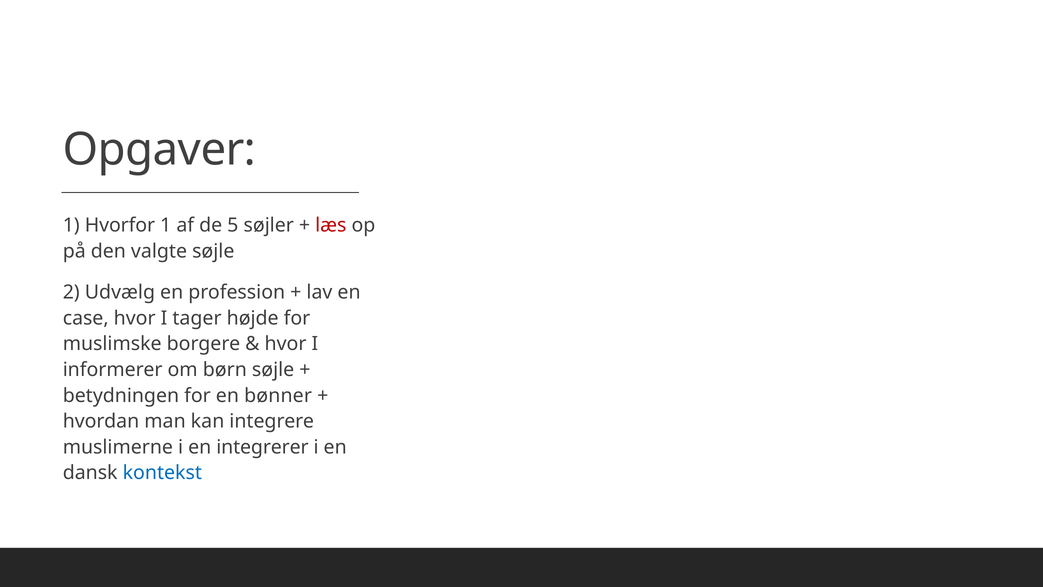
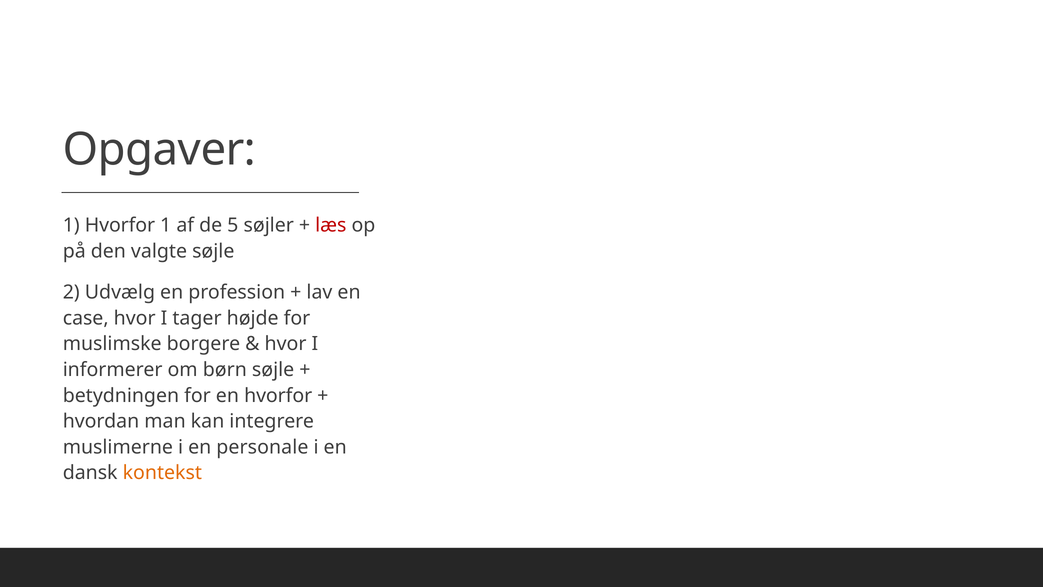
en bønner: bønner -> hvorfor (278, 395)
integrerer: integrerer -> personale (262, 447)
kontekst colour: blue -> orange (162, 473)
